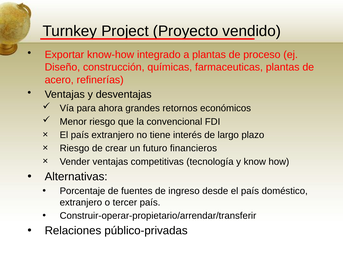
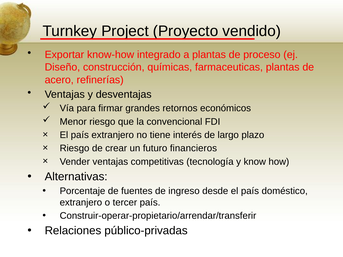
ahora: ahora -> firmar (111, 108)
